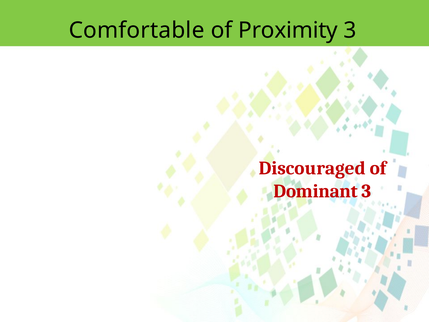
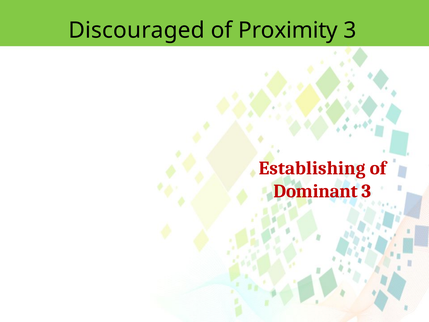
Comfortable: Comfortable -> Discouraged (137, 30)
Discouraged: Discouraged -> Establishing (312, 168)
